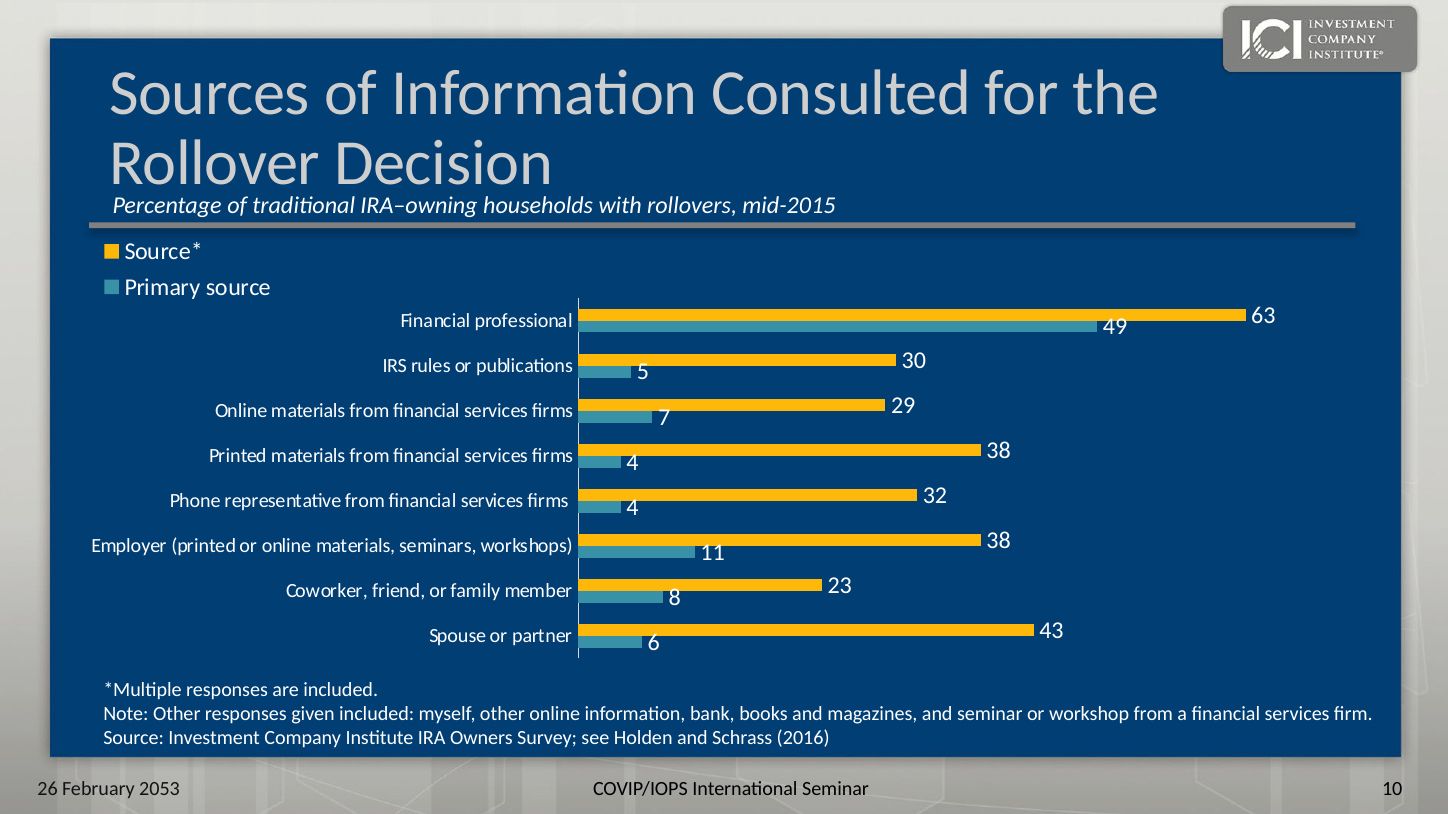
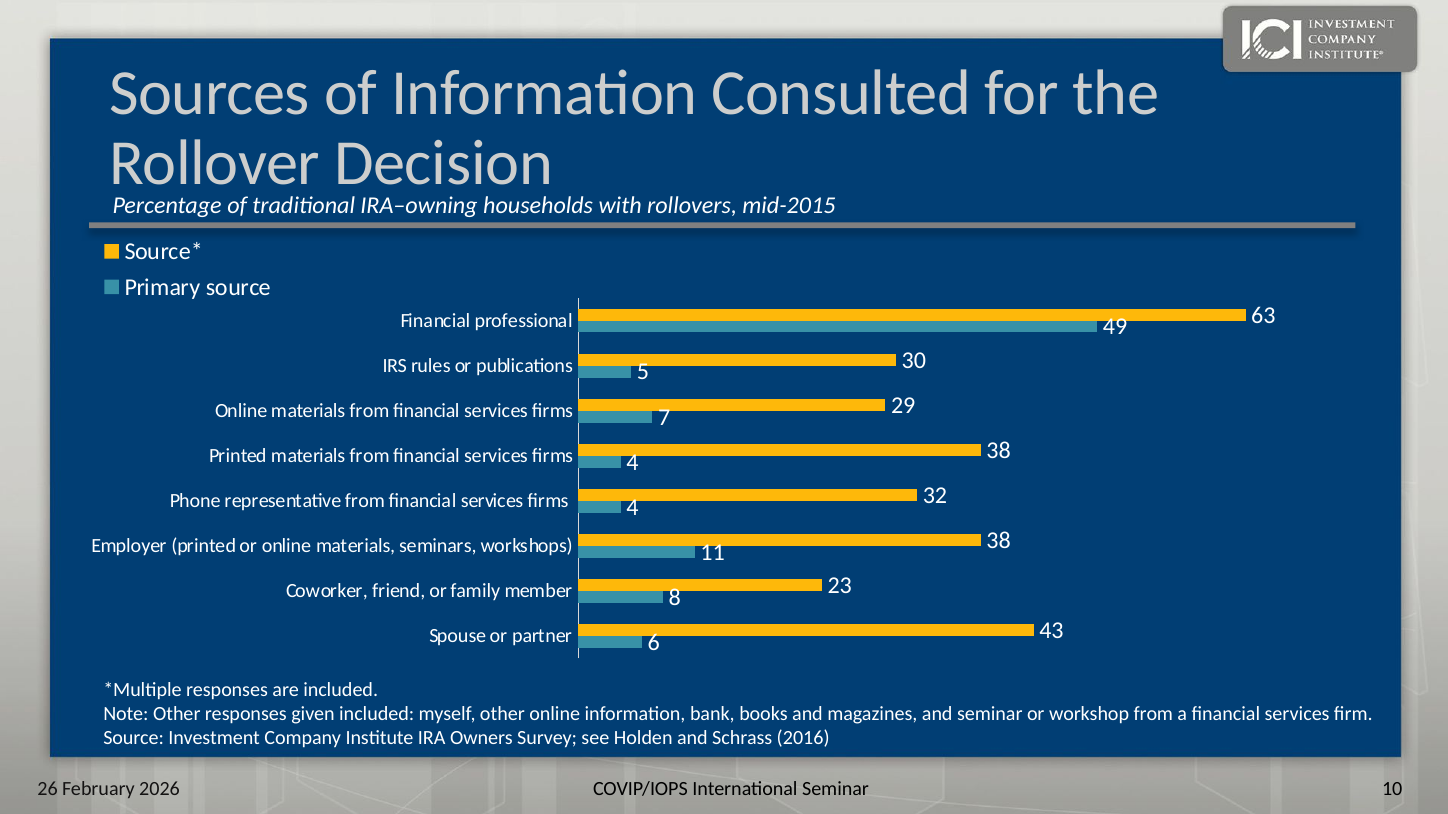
2053: 2053 -> 2026 (160, 789)
